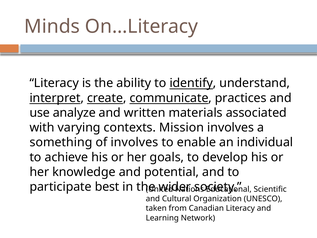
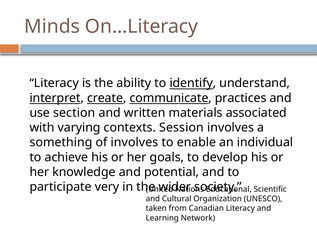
analyze: analyze -> section (74, 113)
Mission: Mission -> Session (182, 127)
best: best -> very (107, 187)
